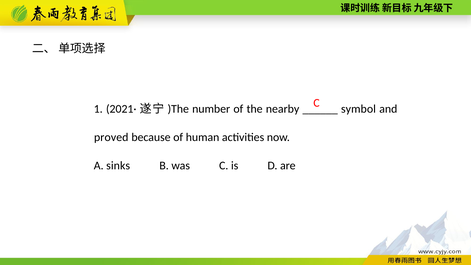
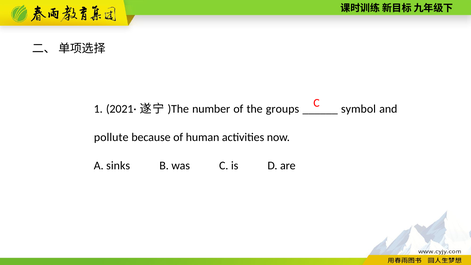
nearby: nearby -> groups (283, 109)
proved: proved -> pollute (111, 137)
